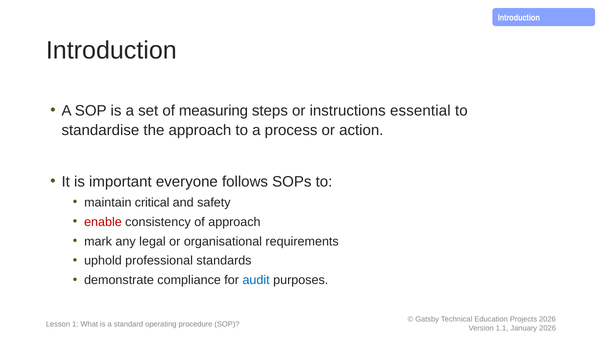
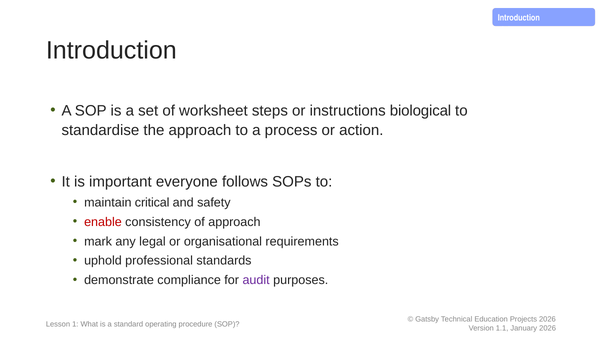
measuring: measuring -> worksheet (213, 111)
essential: essential -> biological (421, 111)
audit colour: blue -> purple (256, 280)
